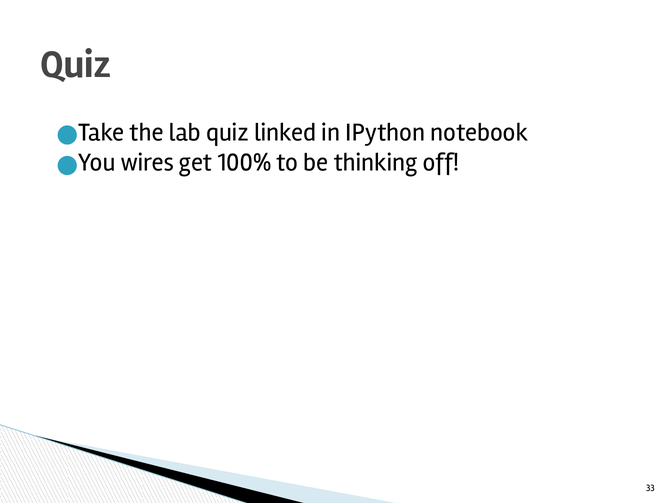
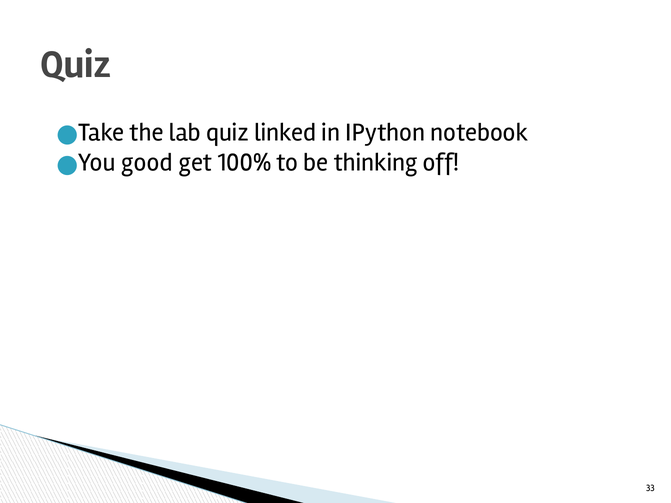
wires: wires -> good (147, 163)
